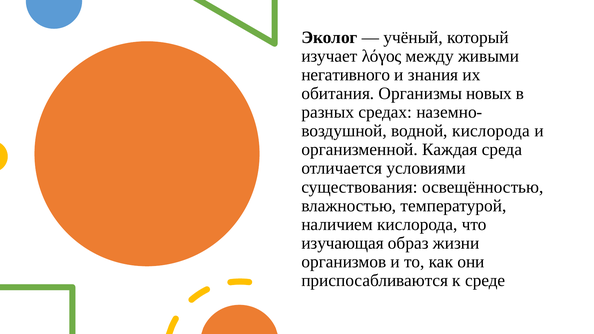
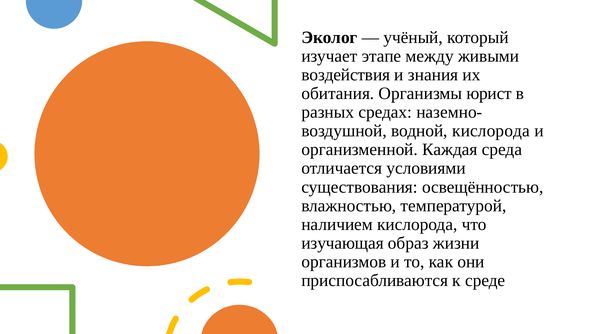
λόγος: λόγος -> этапе (382, 56)
негативного: негативного -> воздействия (346, 75)
новых: новых -> юрист (489, 93)
